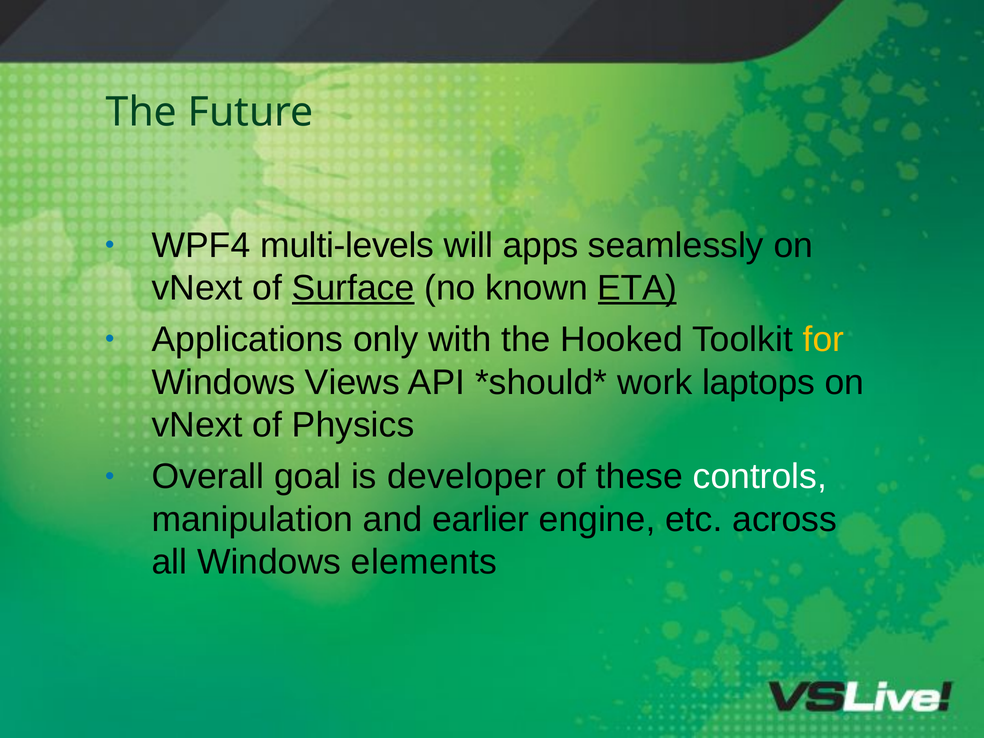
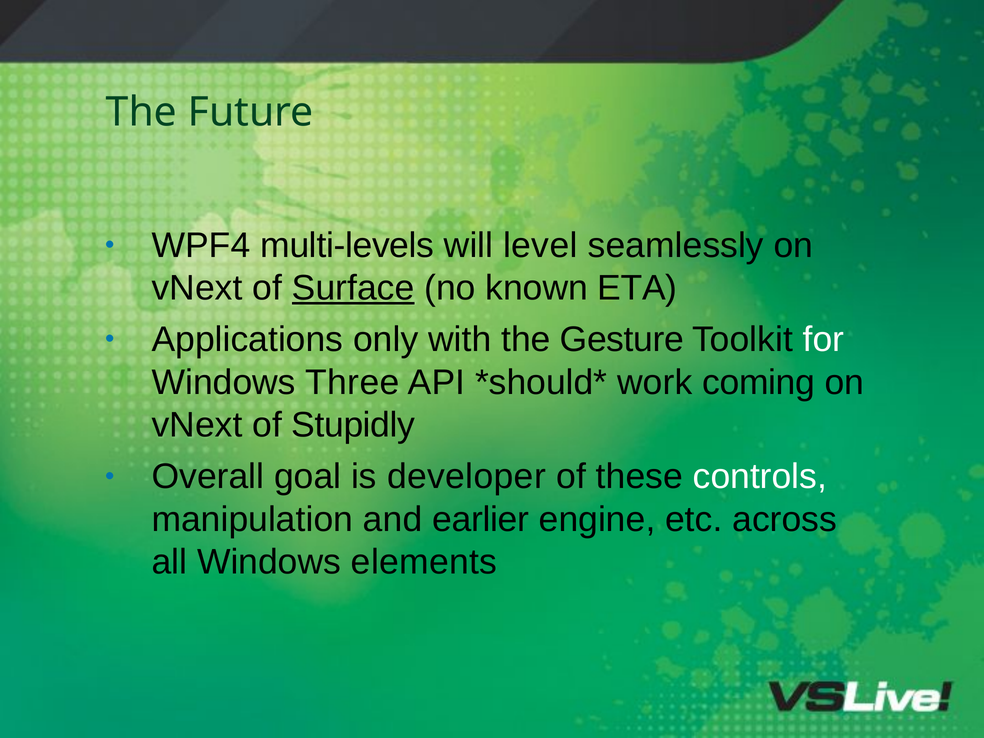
apps: apps -> level (540, 245)
ETA underline: present -> none (637, 288)
Hooked: Hooked -> Gesture (622, 340)
for colour: yellow -> white (824, 340)
Views: Views -> Three (352, 382)
laptops: laptops -> coming (759, 382)
Physics: Physics -> Stupidly (353, 425)
